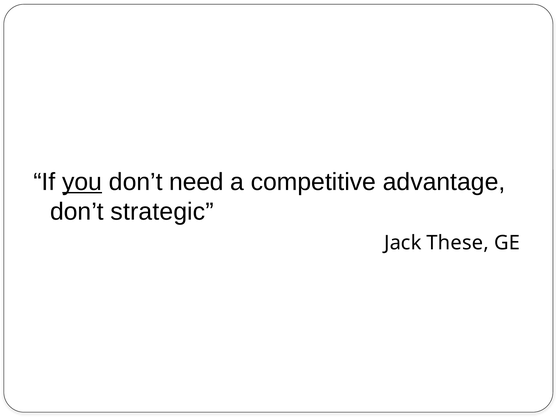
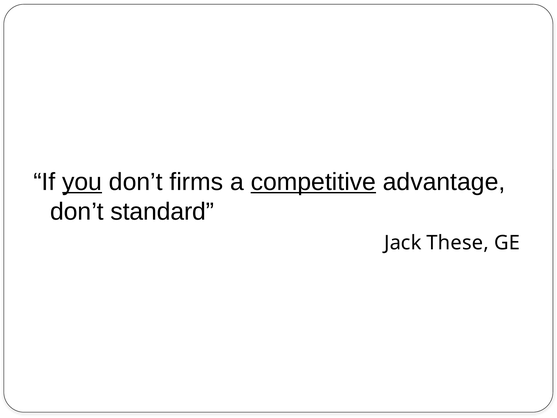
need: need -> firms (196, 182)
competitive underline: none -> present (313, 182)
strategic: strategic -> standard (162, 212)
